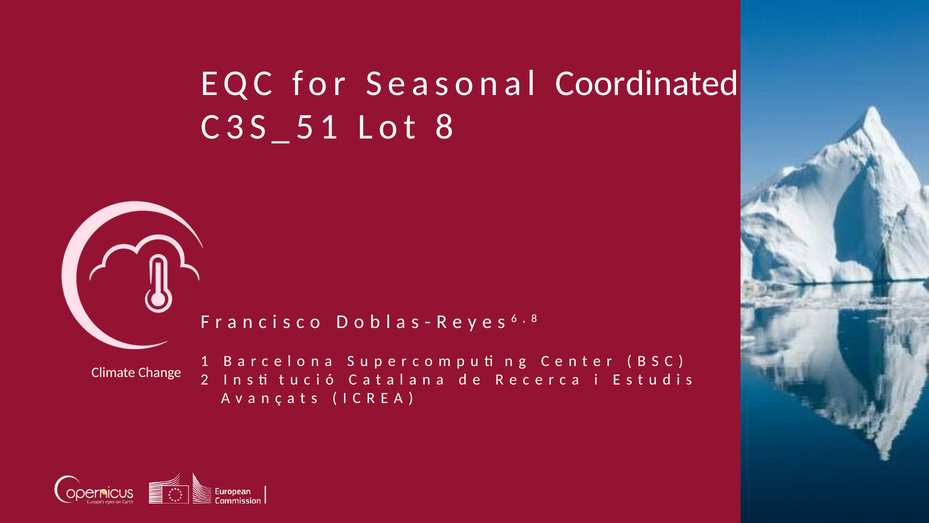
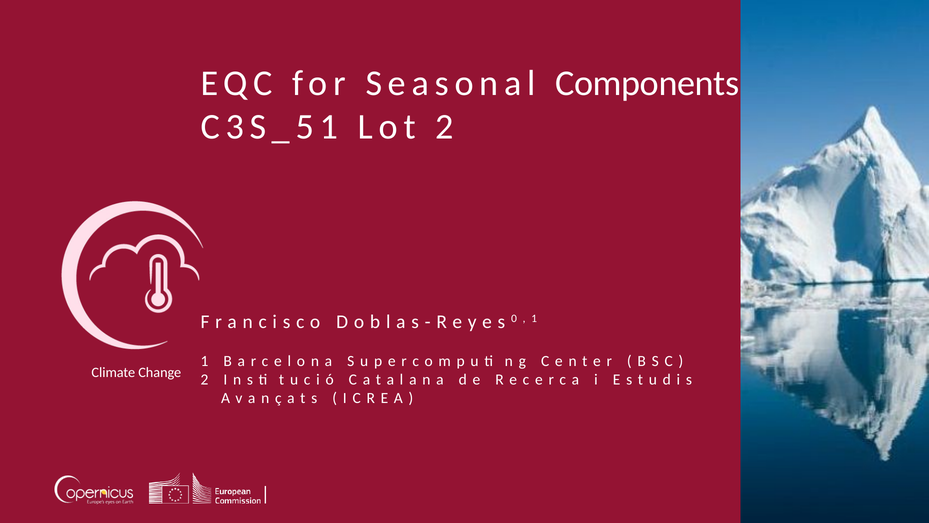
Coordinated: Coordinated -> Components (647, 83)
Lot 8: 8 -> 2 (445, 127)
6: 6 -> 0 (514, 318)
8: 8 -> 1 (534, 318)
